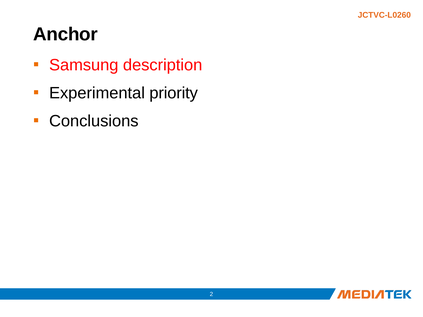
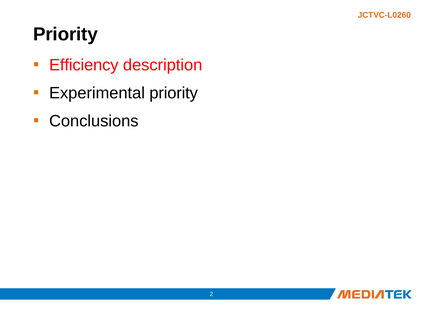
Anchor: Anchor -> Priority (65, 34)
Samsung: Samsung -> Efficiency (84, 65)
